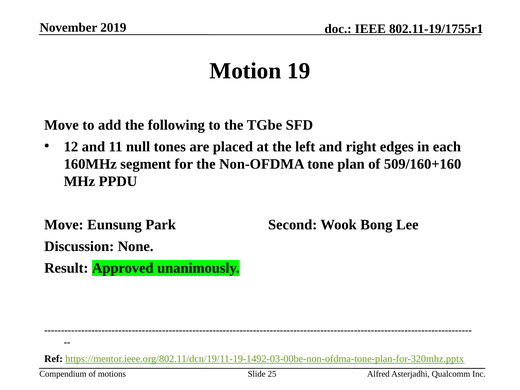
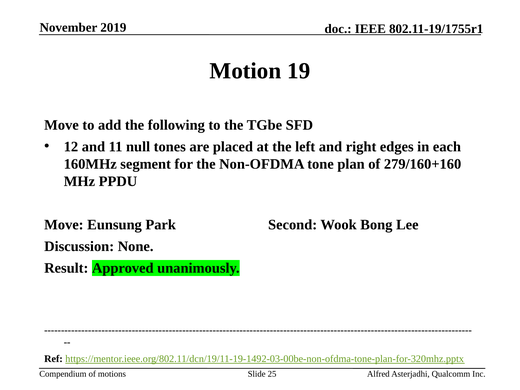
509/160+160: 509/160+160 -> 279/160+160 (423, 164)
